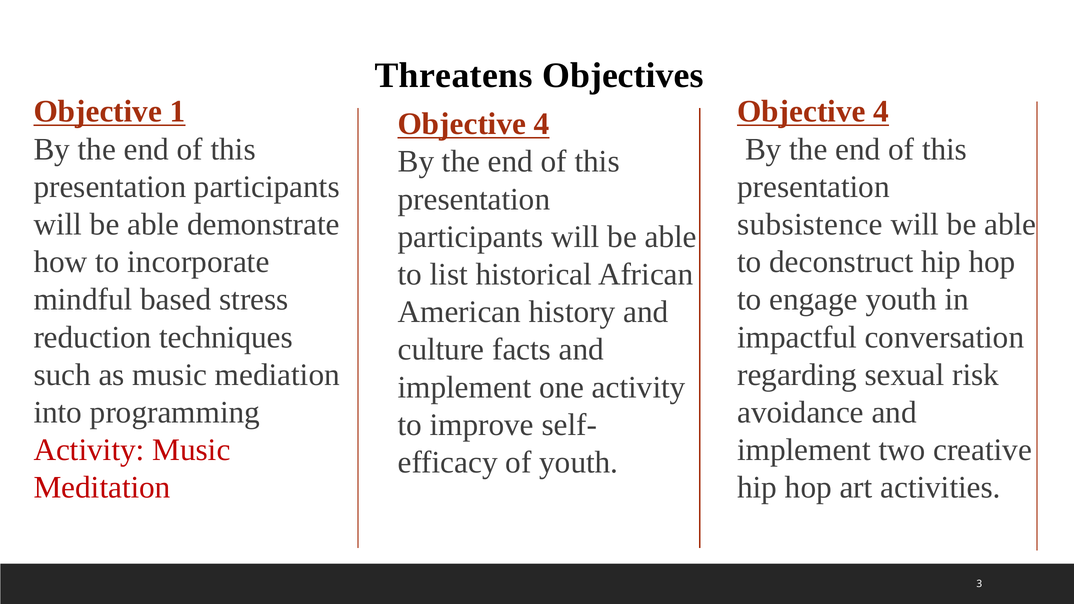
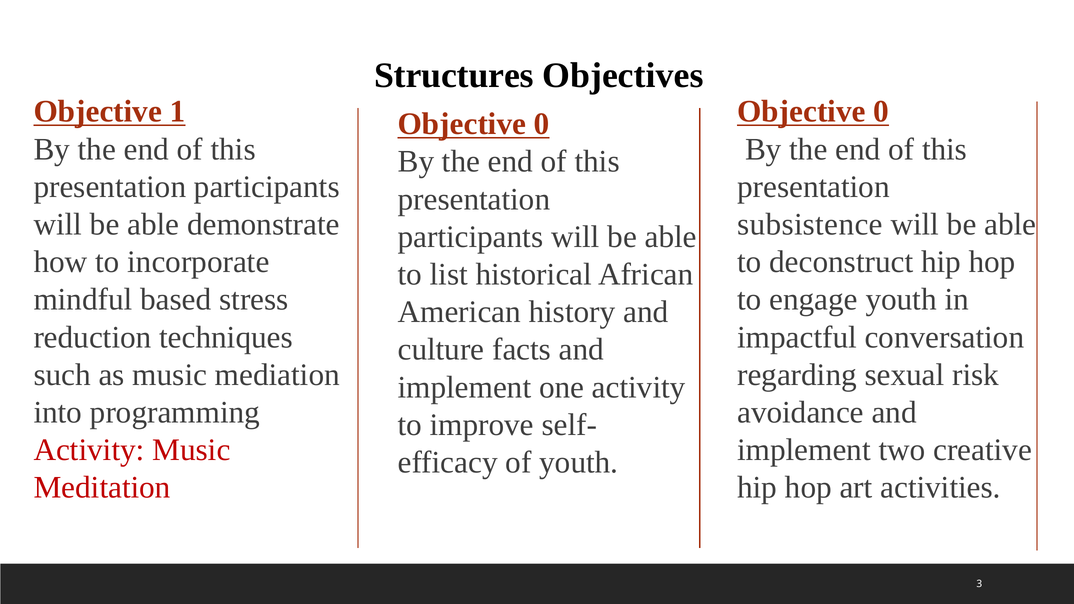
Threatens: Threatens -> Structures (454, 75)
4: 4 -> 0 (881, 112)
4: 4 -> 0 (542, 124)
